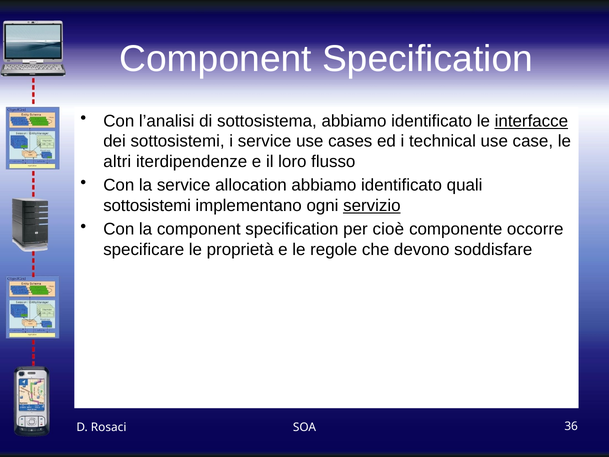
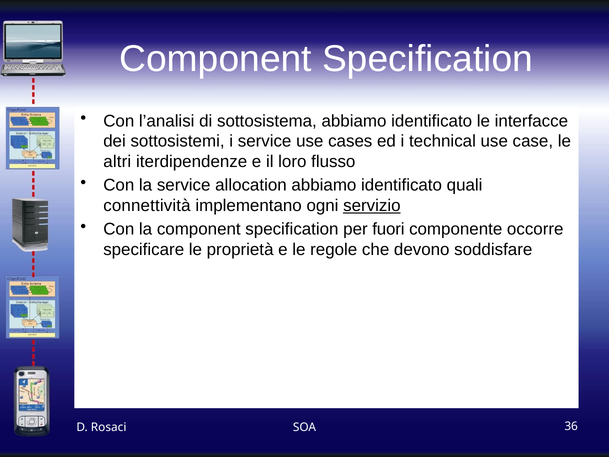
interfacce underline: present -> none (531, 121)
sottosistemi: sottosistemi -> connettività (147, 206)
cioè: cioè -> fuori (388, 229)
